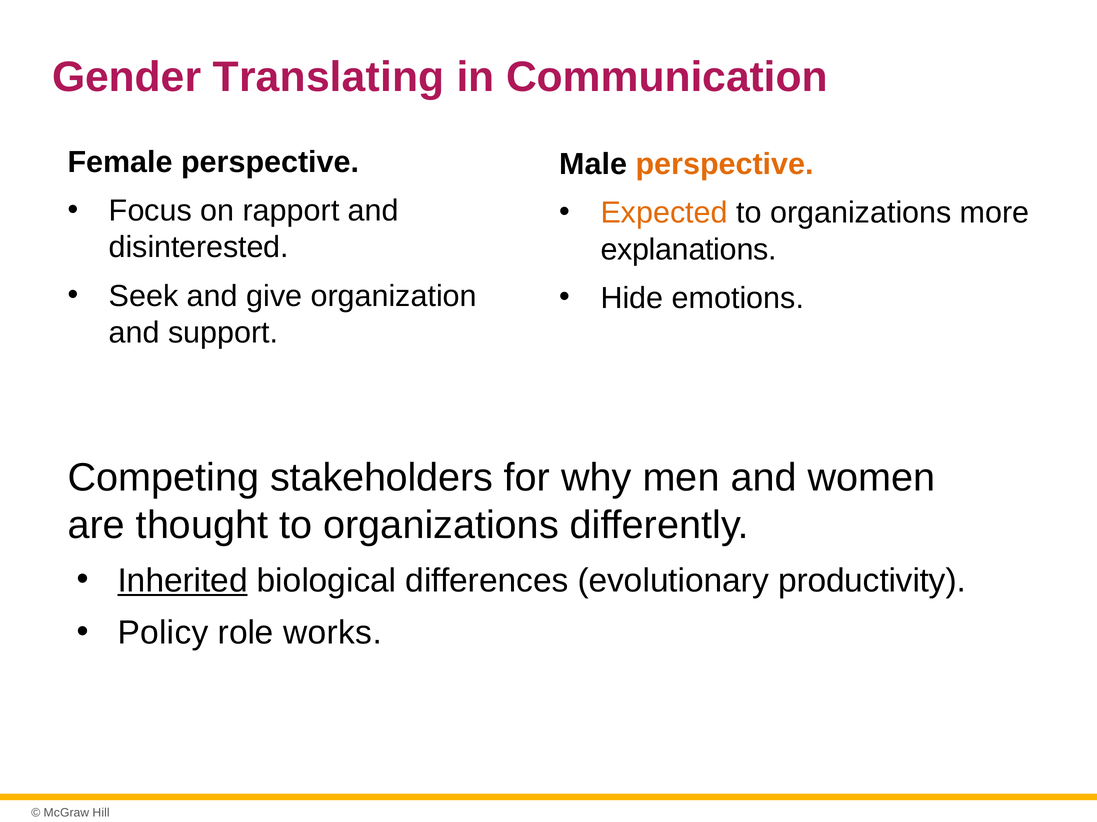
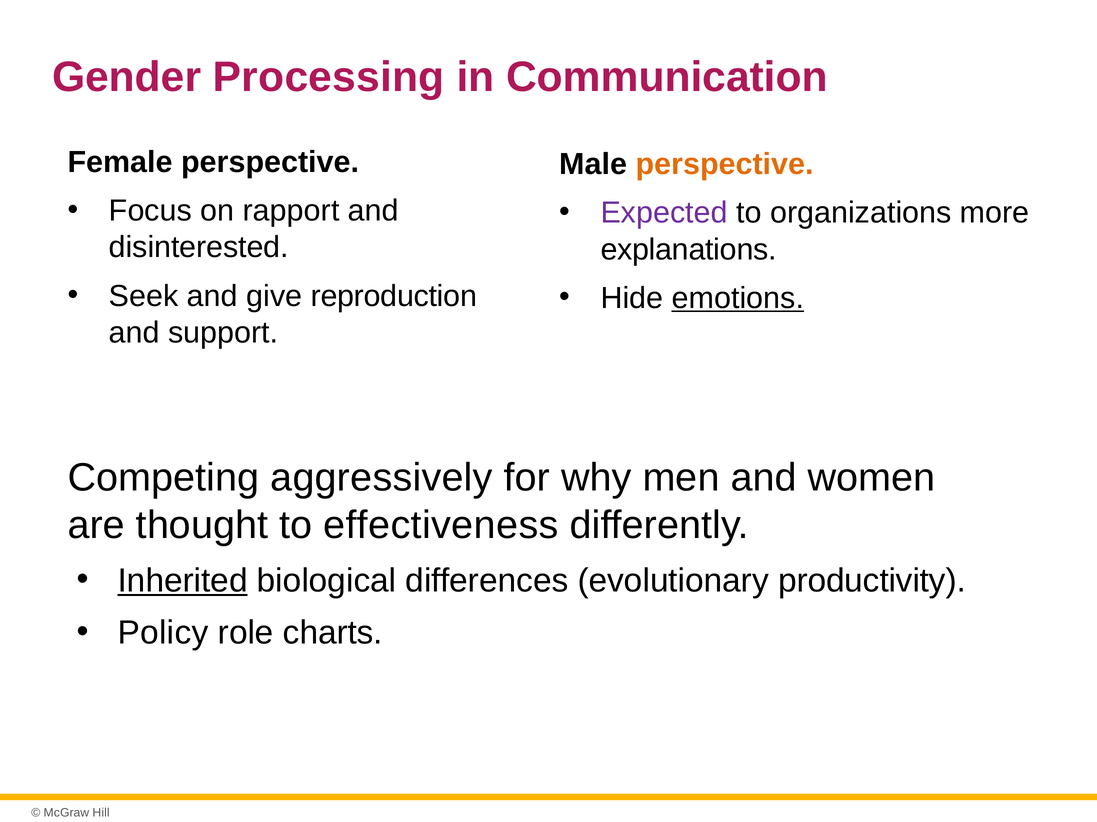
Translating: Translating -> Processing (329, 77)
Expected colour: orange -> purple (664, 213)
organization: organization -> reproduction (394, 296)
emotions underline: none -> present (738, 298)
stakeholders: stakeholders -> aggressively (381, 478)
thought to organizations: organizations -> effectiveness (441, 525)
works: works -> charts (333, 633)
